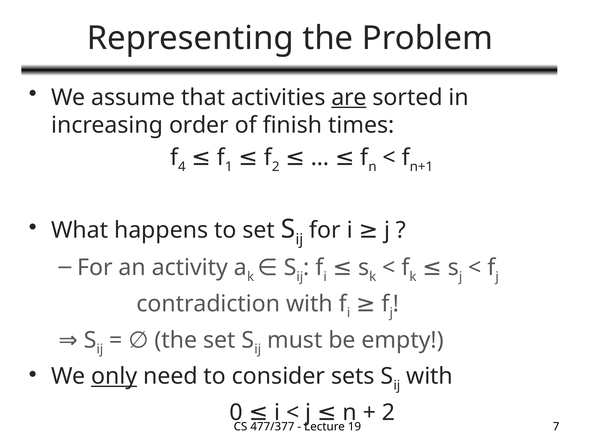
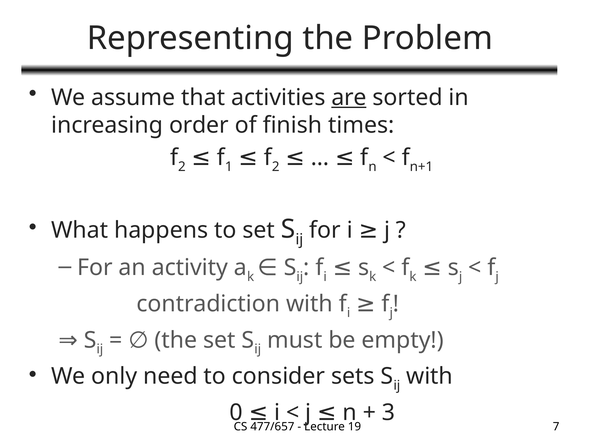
4: 4 -> 2 (182, 167)
only underline: present -> none (114, 376)
2: 2 -> 3 (389, 413)
477/377: 477/377 -> 477/657 (272, 427)
